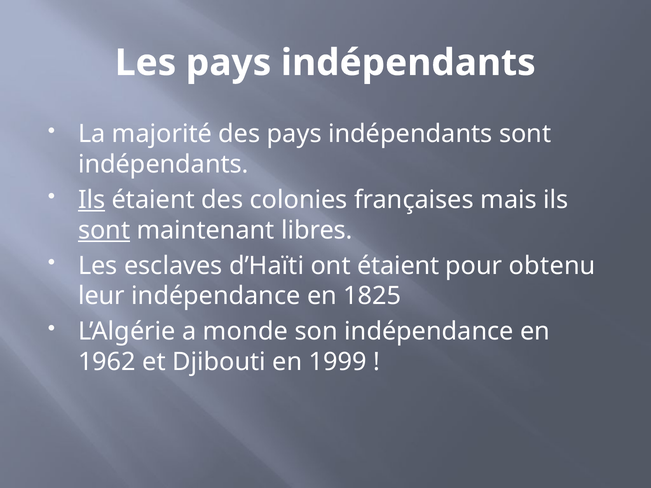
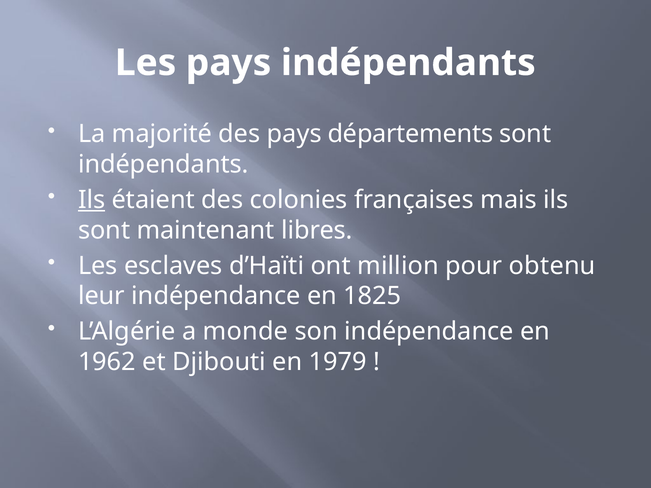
des pays indépendants: indépendants -> départements (410, 134)
sont underline: present -> none (104, 230)
ont étaient: étaient -> million (398, 266)
1999: 1999 -> 1979 (338, 362)
